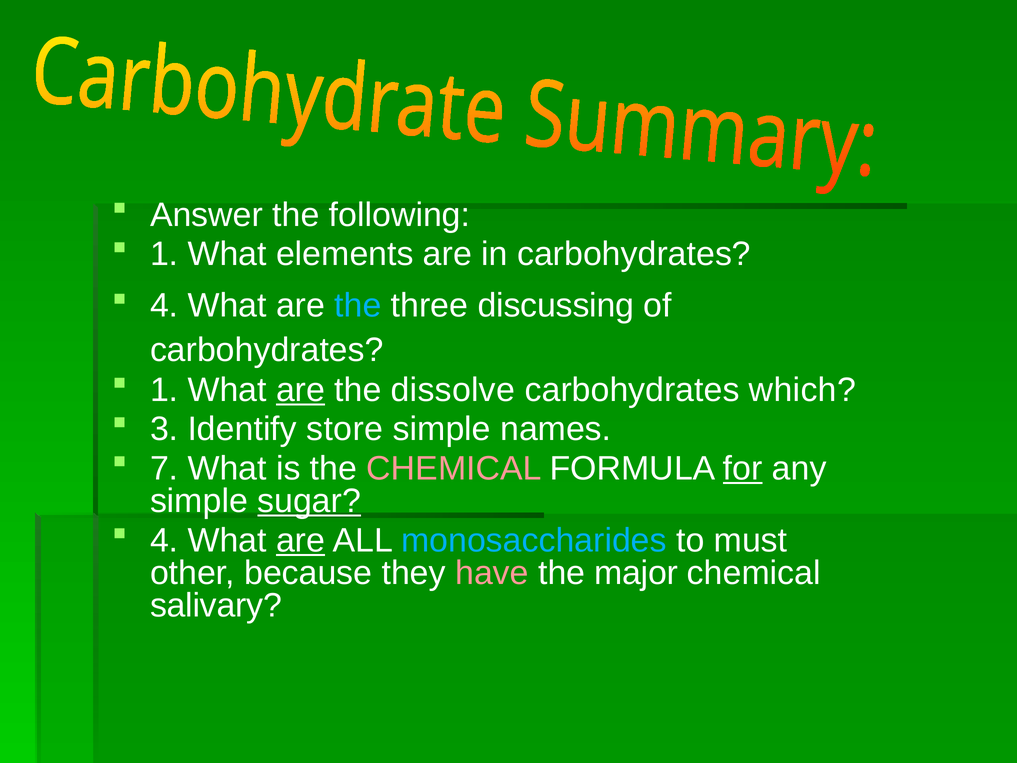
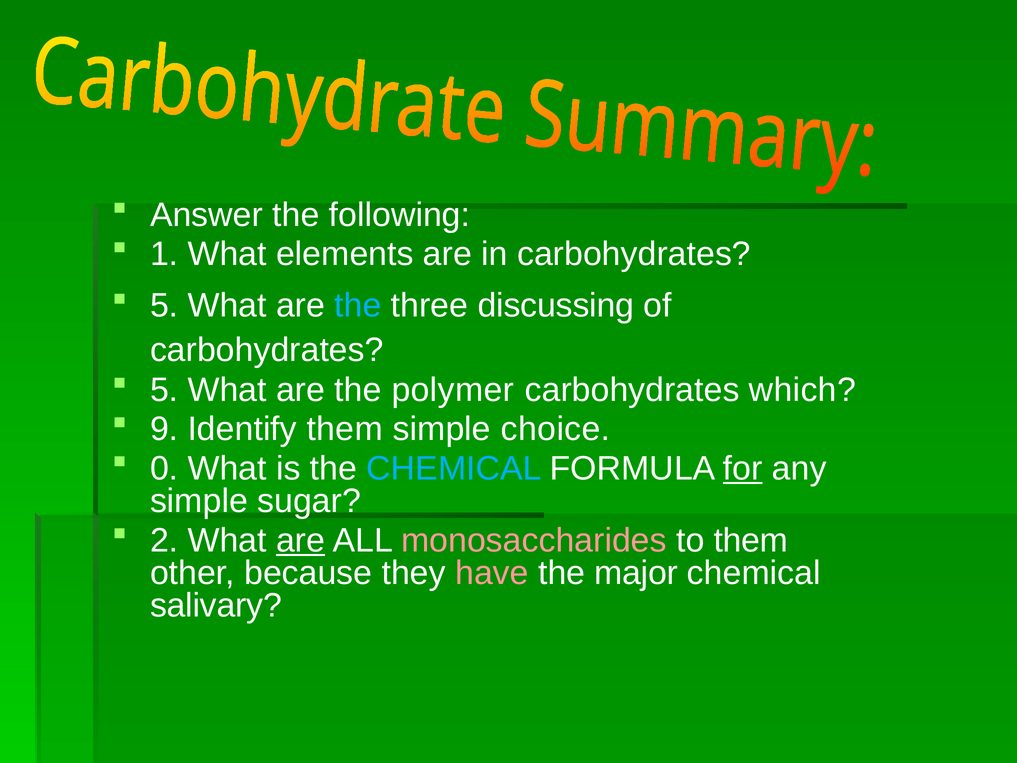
4: 4 -> 5 (164, 305)
1: 1 -> 5 (164, 390)
are underline: present -> none (301, 390)
dissolve: dissolve -> polymer (453, 390)
3: 3 -> 9 (164, 429)
Identify store: store -> them (345, 429)
names: names -> choice (556, 429)
7: 7 -> 0 (164, 468)
CHEMICAL colour: pink -> light blue (454, 468)
sugar underline: present -> none (309, 501)
4: 4 -> 2 (164, 540)
monosaccharides colour: light blue -> pink (534, 540)
to must: must -> them (751, 540)
